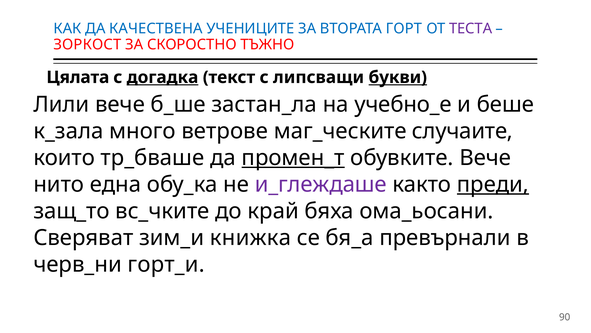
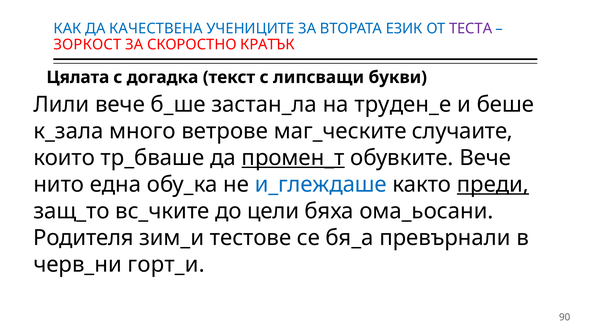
ГОРТ: ГОРТ -> ЕЗИК (404, 29)
ТЪЖНО: ТЪЖНО -> КРАТЪК (268, 45)
догадка underline: present -> none (163, 77)
букви underline: present -> none (398, 77)
учебно_е: учебно_е -> труден_е (403, 104)
и_глеждаше colour: purple -> blue (321, 184)
край: край -> цели (273, 211)
Сверяват: Сверяват -> Родителя (83, 237)
книжка: книжка -> тестове (251, 237)
